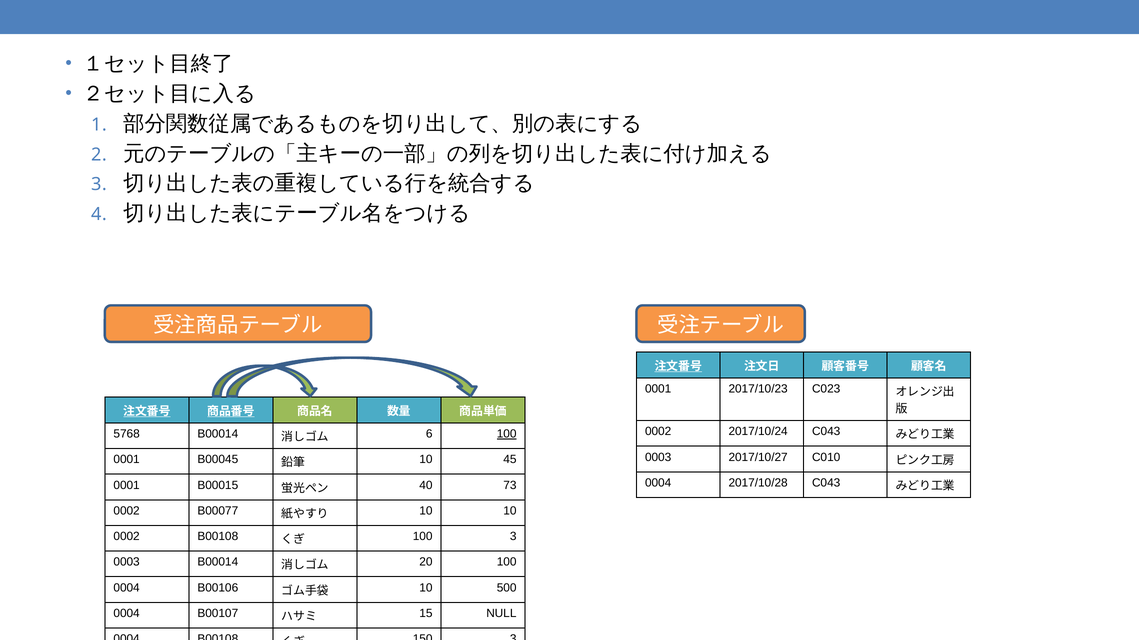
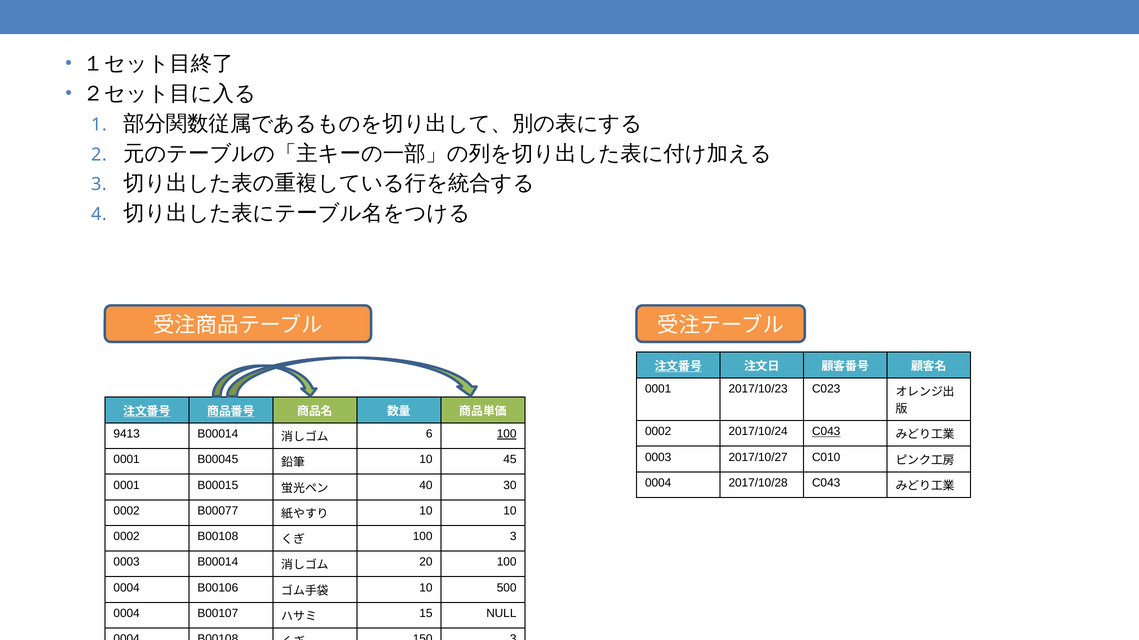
C043 underline: none -> present (826, 432)
5768: 5768 -> 9413 (127, 434)
73: 73 -> 30 (510, 486)
